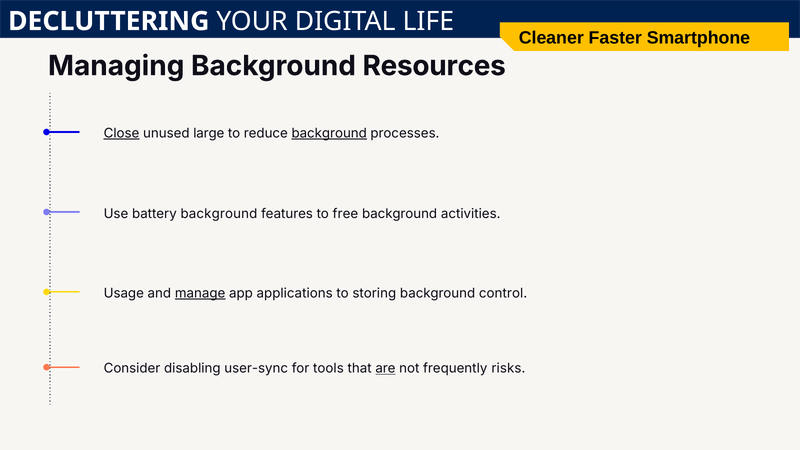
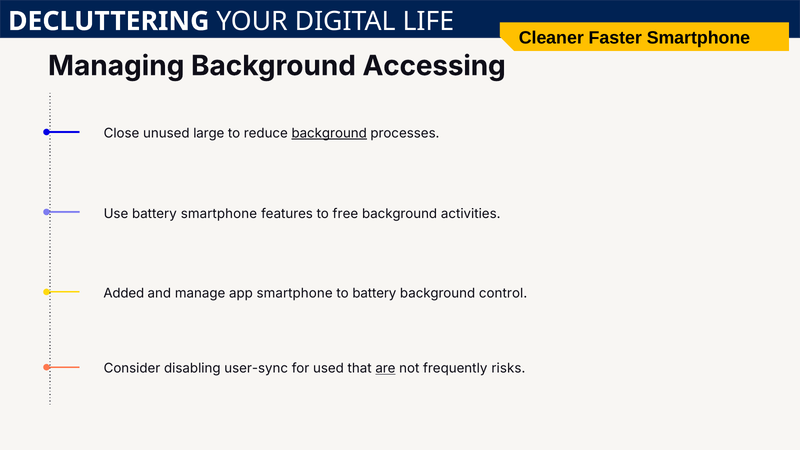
Resources: Resources -> Accessing (434, 66)
Close underline: present -> none (122, 133)
battery background: background -> smartphone (219, 214)
Usage: Usage -> Added (124, 293)
manage underline: present -> none (200, 293)
app applications: applications -> smartphone (295, 293)
to storing: storing -> battery (374, 293)
tools: tools -> used (328, 369)
